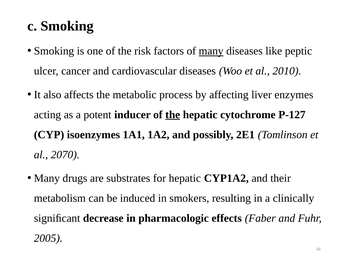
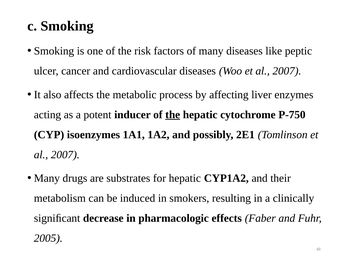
many underline: present -> none (211, 51)
Woo et al 2010: 2010 -> 2007 (287, 71)
P-127: P-127 -> P-750 (292, 115)
2070: 2070 -> 2007 (65, 155)
